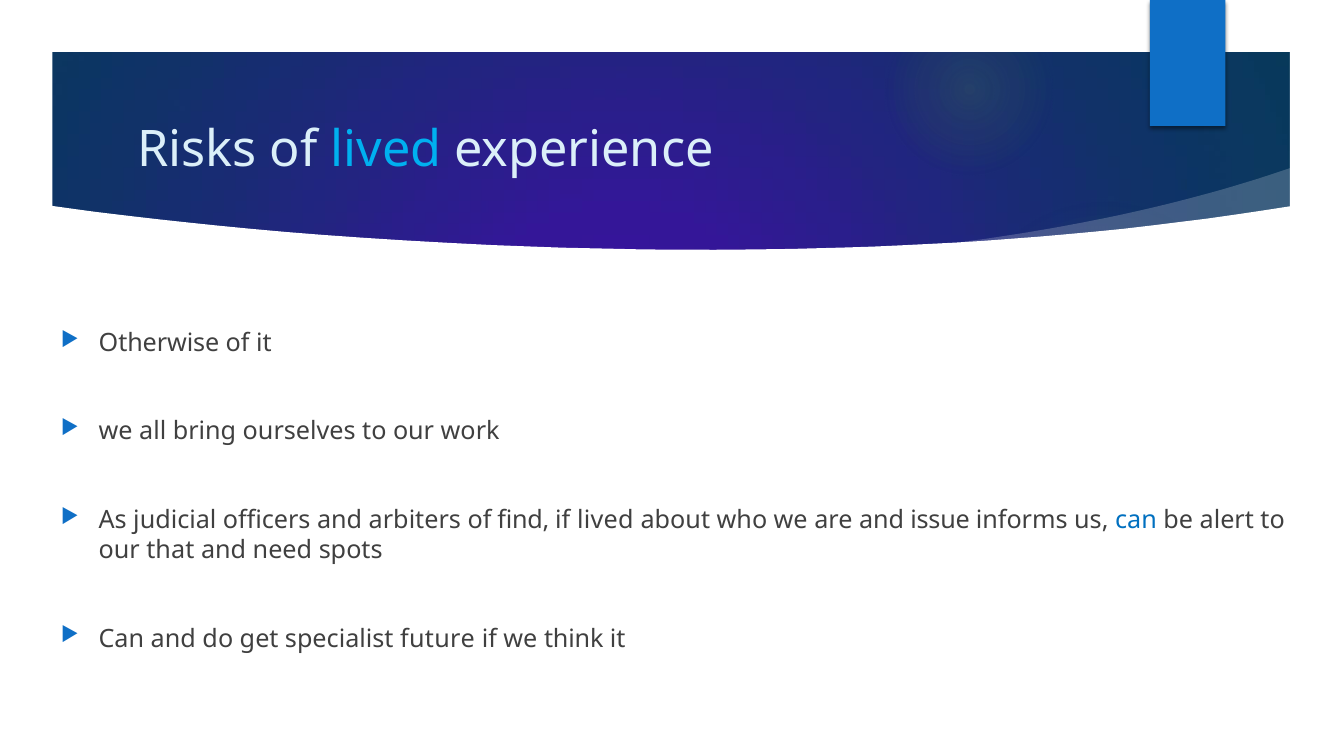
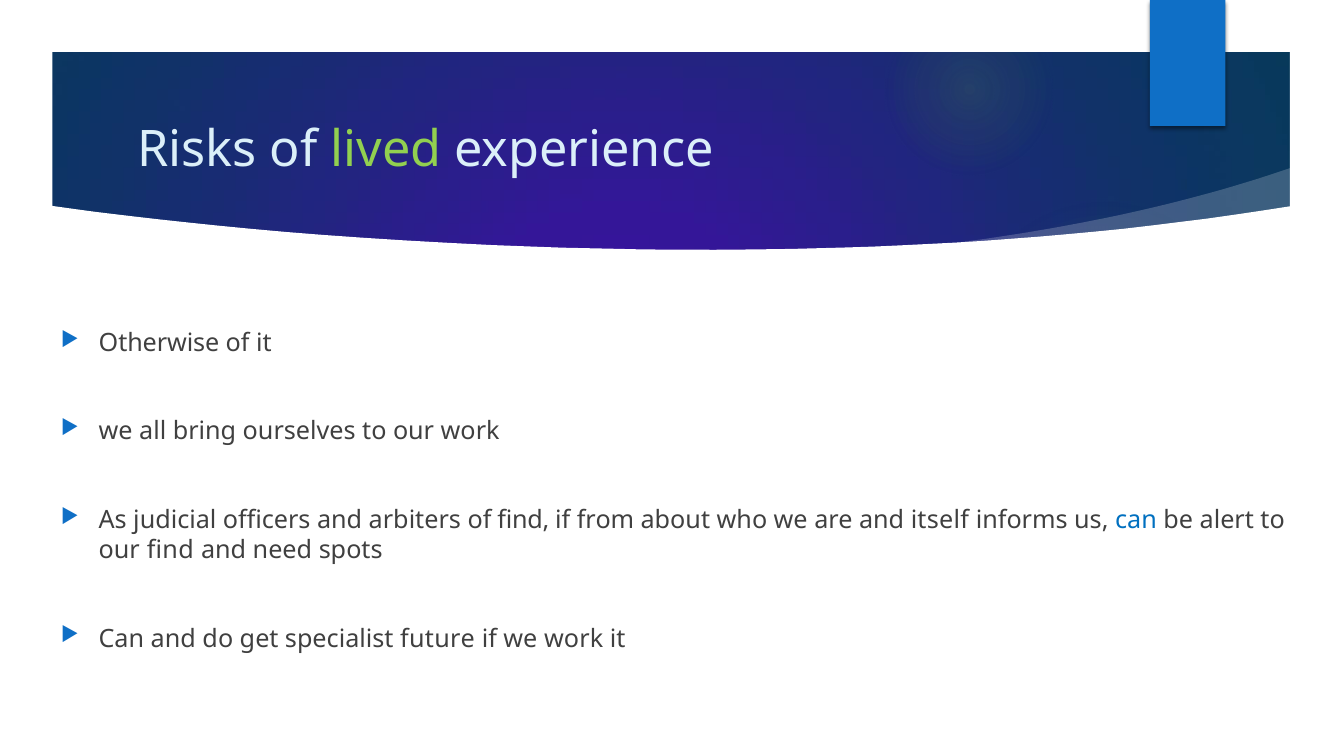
lived colour: light blue -> light green (386, 150)
if lived: lived -> from (606, 520)
issue: issue -> itself (940, 520)
our that: that -> find (170, 550)
we think: think -> work (574, 638)
